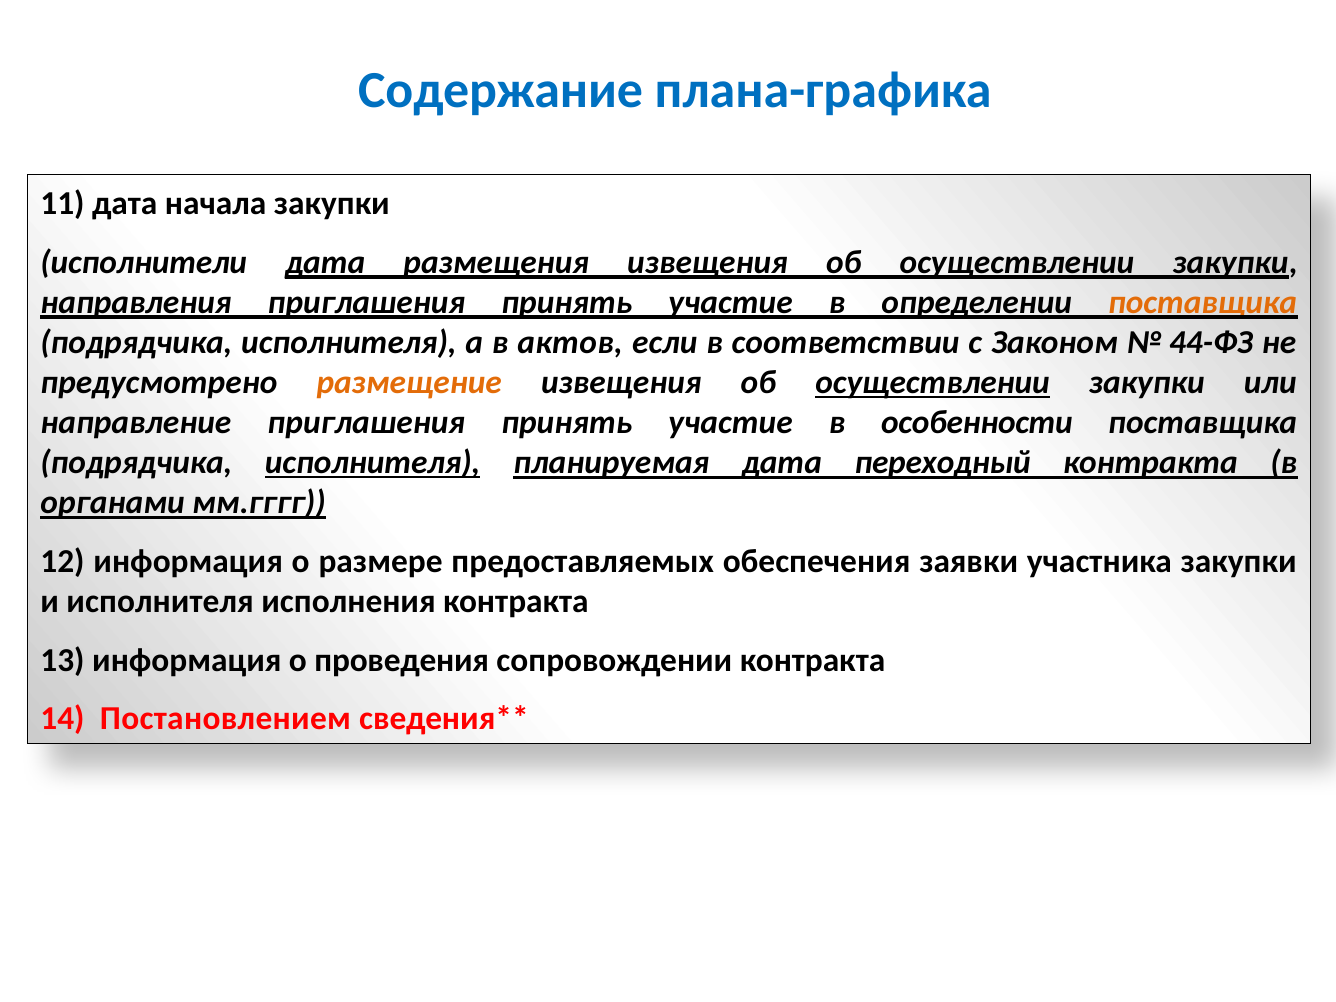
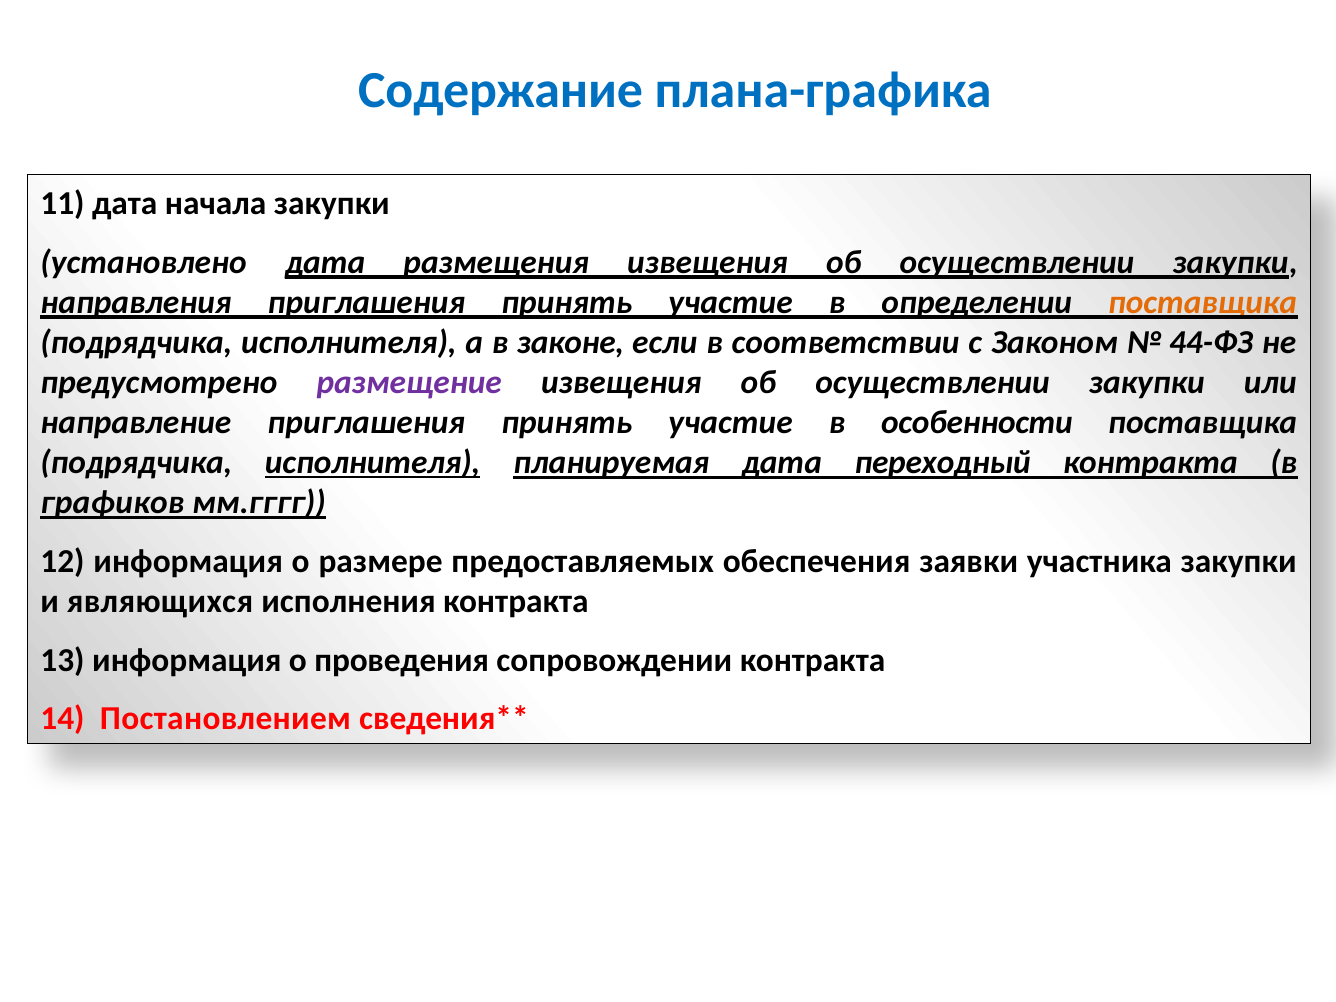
исполнители: исполнители -> установлено (144, 262)
актов: актов -> законе (570, 343)
размещение colour: orange -> purple (409, 383)
осуществлении underline: present -> none (933, 383)
органами: органами -> графиков (112, 503)
и исполнителя: исполнителя -> являющихся (160, 602)
